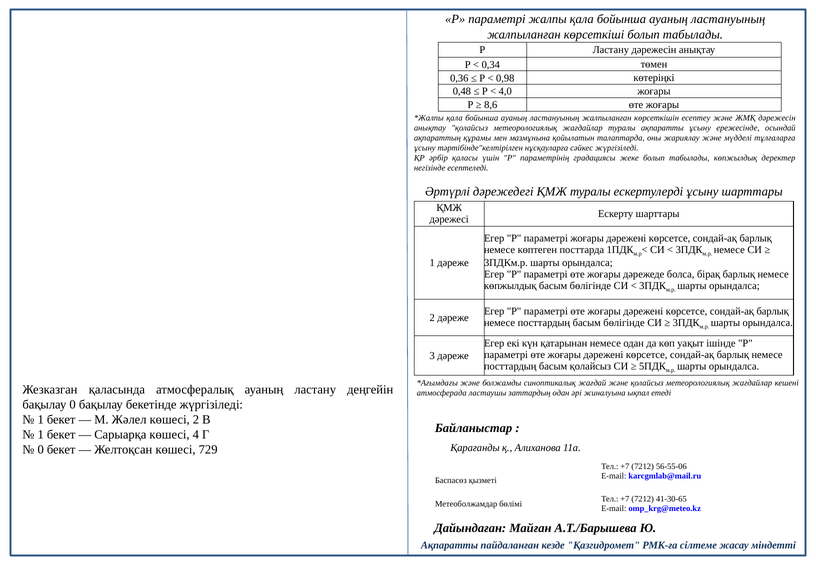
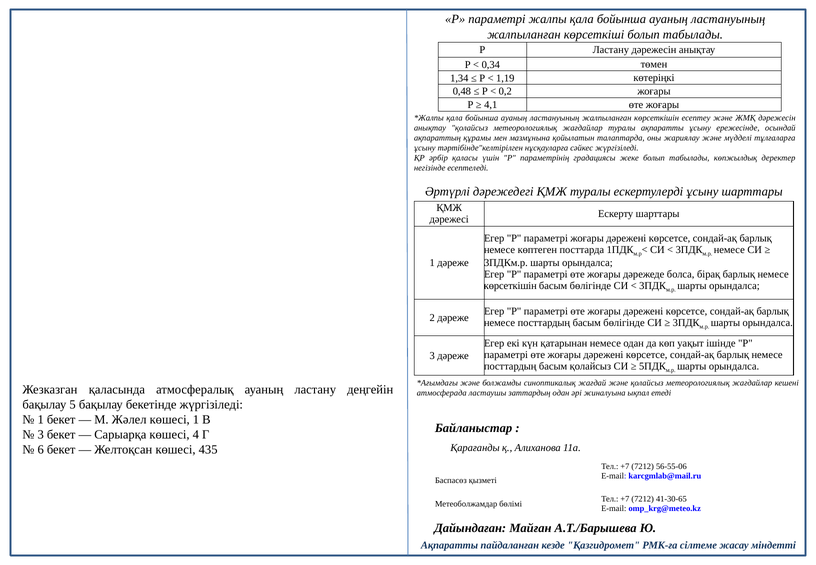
0,36: 0,36 -> 1,34 (459, 78)
0,98: 0,98 -> 1,19 (505, 78)
4,0: 4,0 -> 0,2 (505, 91)
8,6: 8,6 -> 4,1 (491, 105)
көпжылдық: көпжылдық -> көрсеткішін (510, 286)
бақылау 0: 0 -> 5 (73, 404)
көшесі 2: 2 -> 1 (196, 420)
1: 1 -> 3 (41, 435)
0: 0 -> 6 (41, 450)
729: 729 -> 435 (208, 450)
